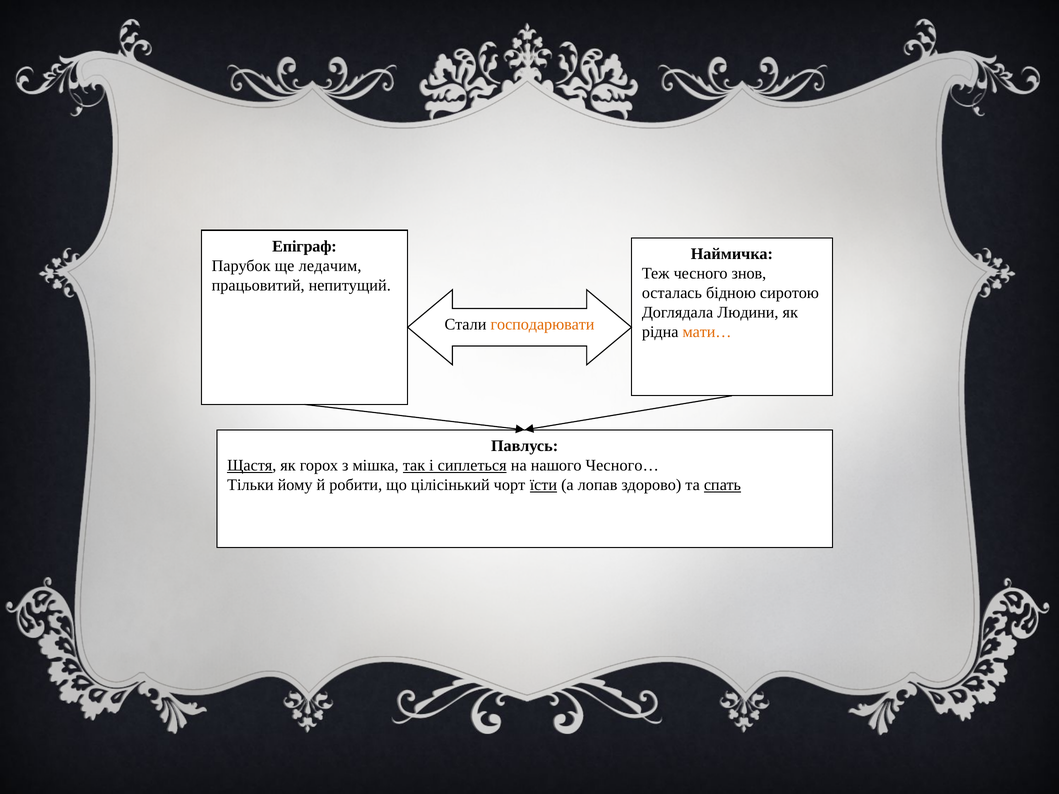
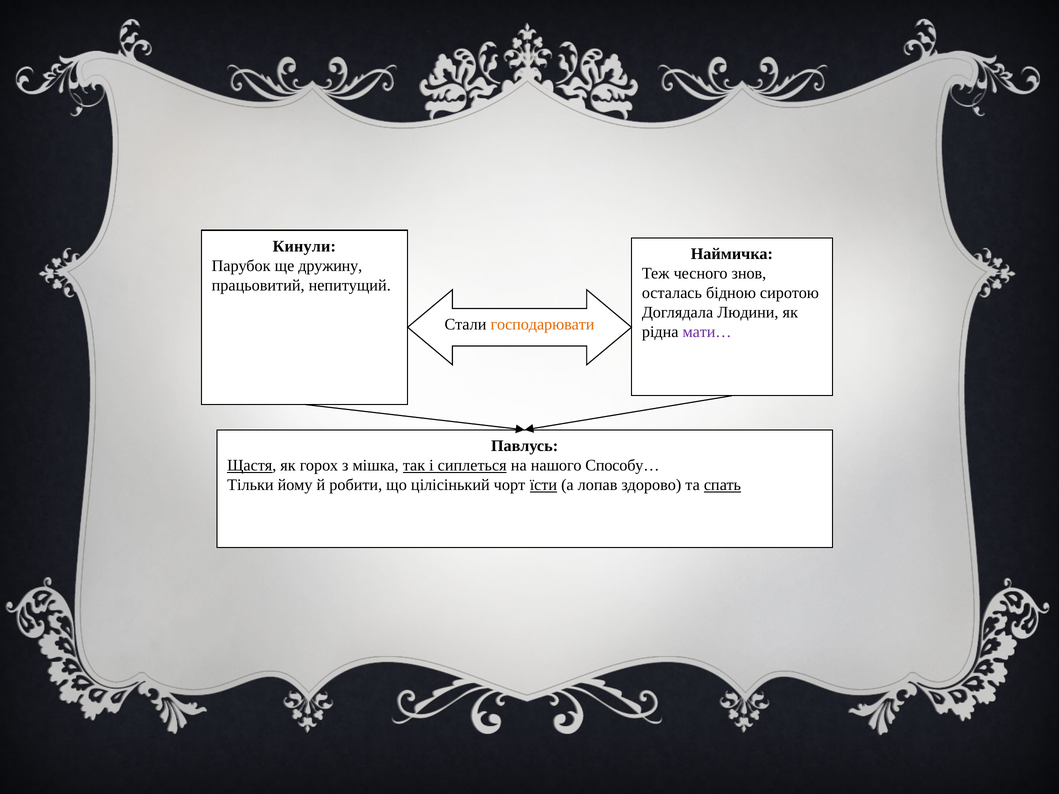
Епіграф: Епіграф -> Кинули (304, 246)
ледачим: ледачим -> дружину (330, 266)
мати… colour: orange -> purple (707, 332)
Чесного…: Чесного… -> Способу… (622, 465)
